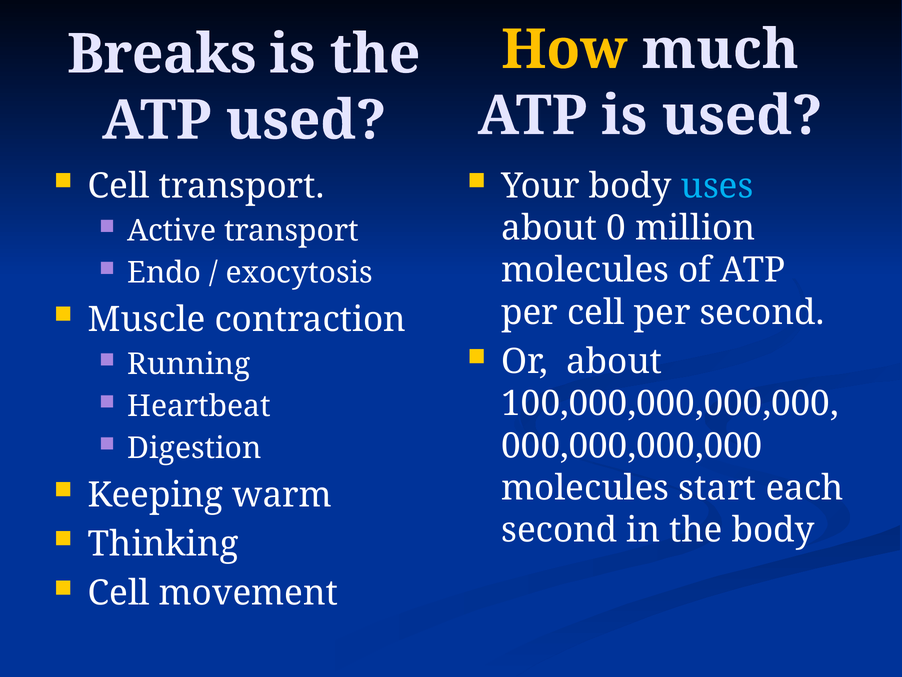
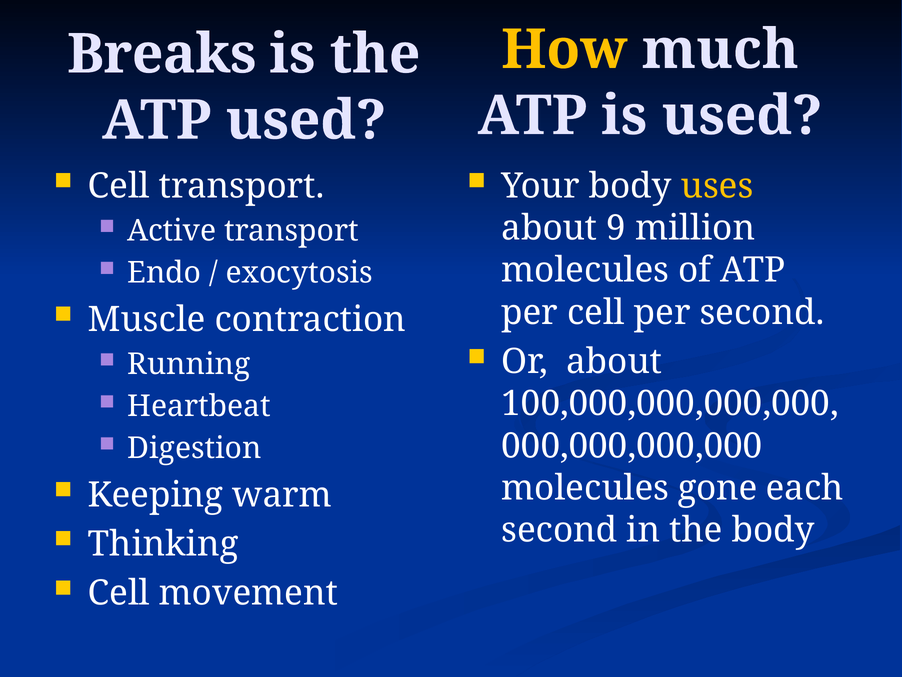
uses colour: light blue -> yellow (717, 186)
0: 0 -> 9 (616, 228)
start: start -> gone (718, 488)
